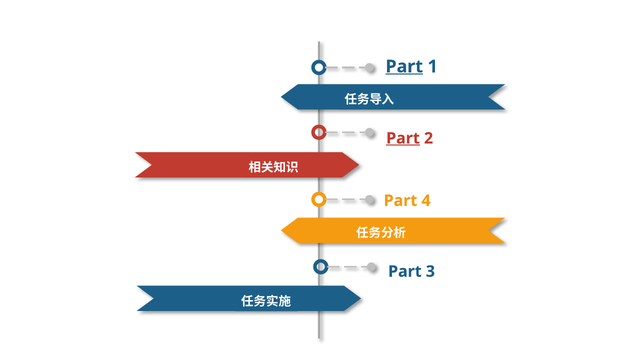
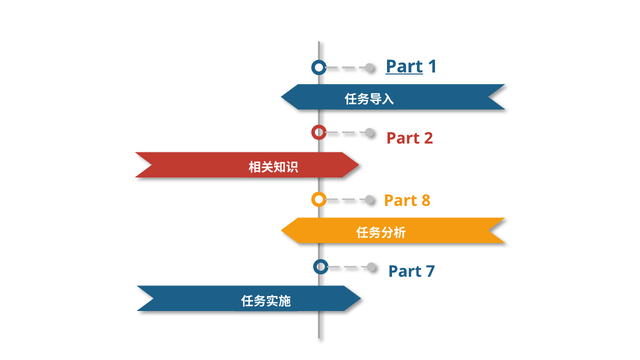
Part underline: present -> none (403, 138)
4: 4 -> 8 (426, 201)
3: 3 -> 7 (430, 271)
